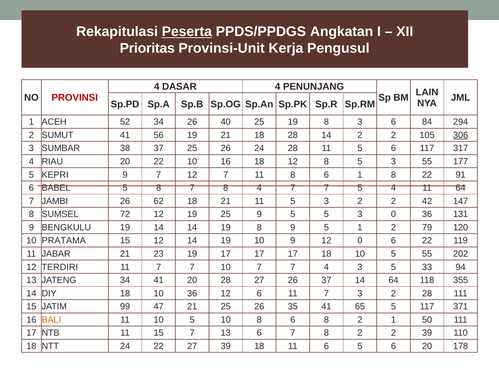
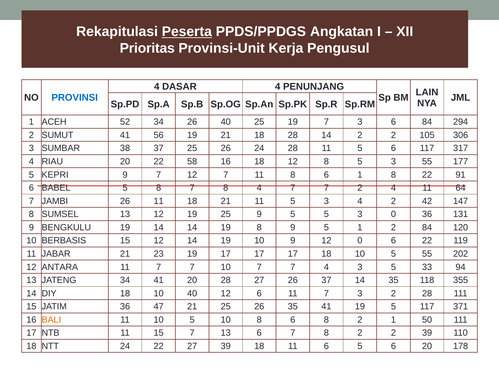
PROVINSI colour: red -> blue (75, 97)
25 19 8: 8 -> 7 (326, 122)
306 underline: present -> none (461, 135)
22 10: 10 -> 58 (192, 161)
7 5: 5 -> 2 (360, 188)
26 62: 62 -> 11 (159, 201)
5 3 2: 2 -> 4 (360, 201)
SUMSEL 72: 72 -> 13 (125, 214)
2 79: 79 -> 84 (427, 227)
PRATAMA: PRATAMA -> BERBASIS (64, 240)
TERDIRI: TERDIRI -> ANTARA (60, 267)
14 64: 64 -> 35 (393, 280)
10 36: 36 -> 40 (192, 293)
JATIM 99: 99 -> 36 (125, 306)
41 65: 65 -> 19 (360, 306)
